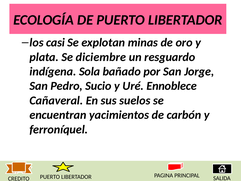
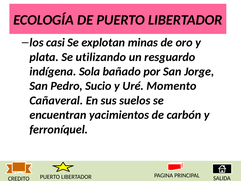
diciembre: diciembre -> utilizando (101, 57)
Ennoblece: Ennoblece -> Momento (172, 86)
